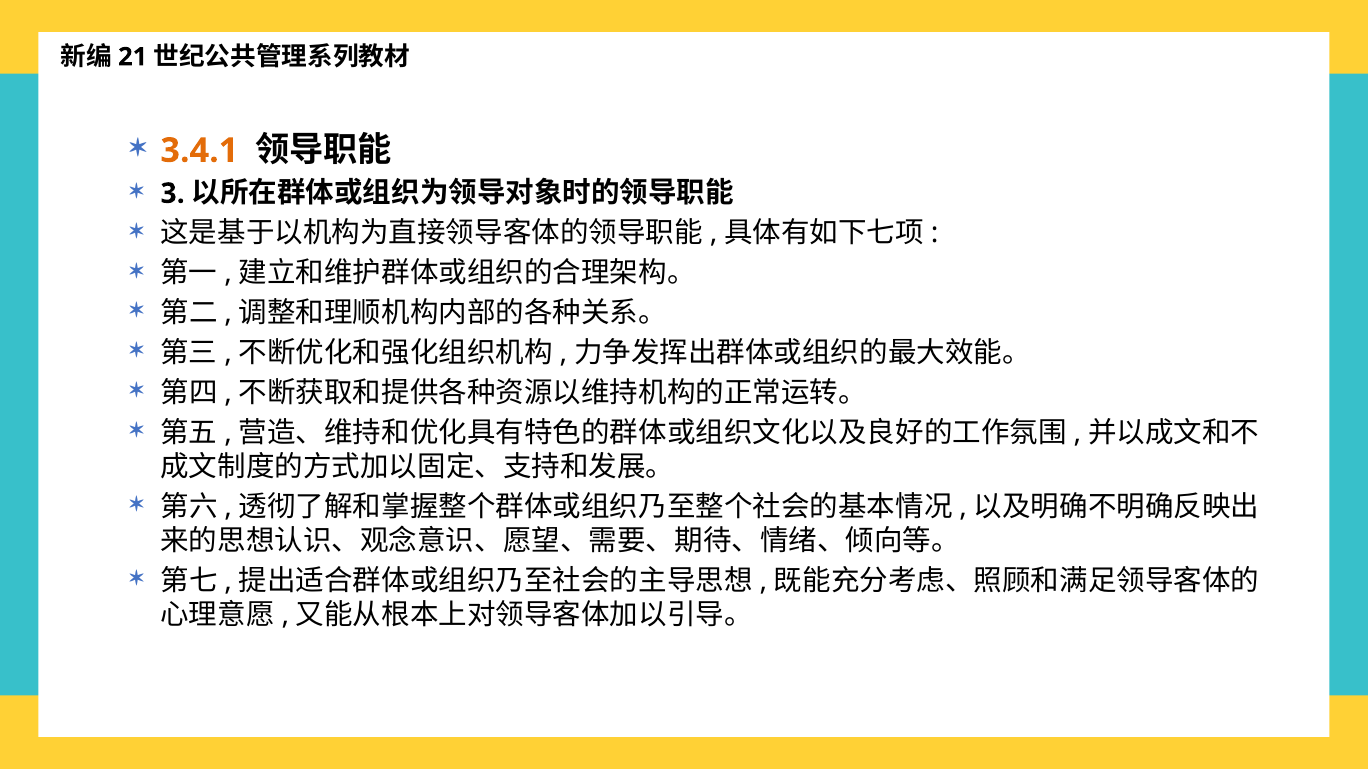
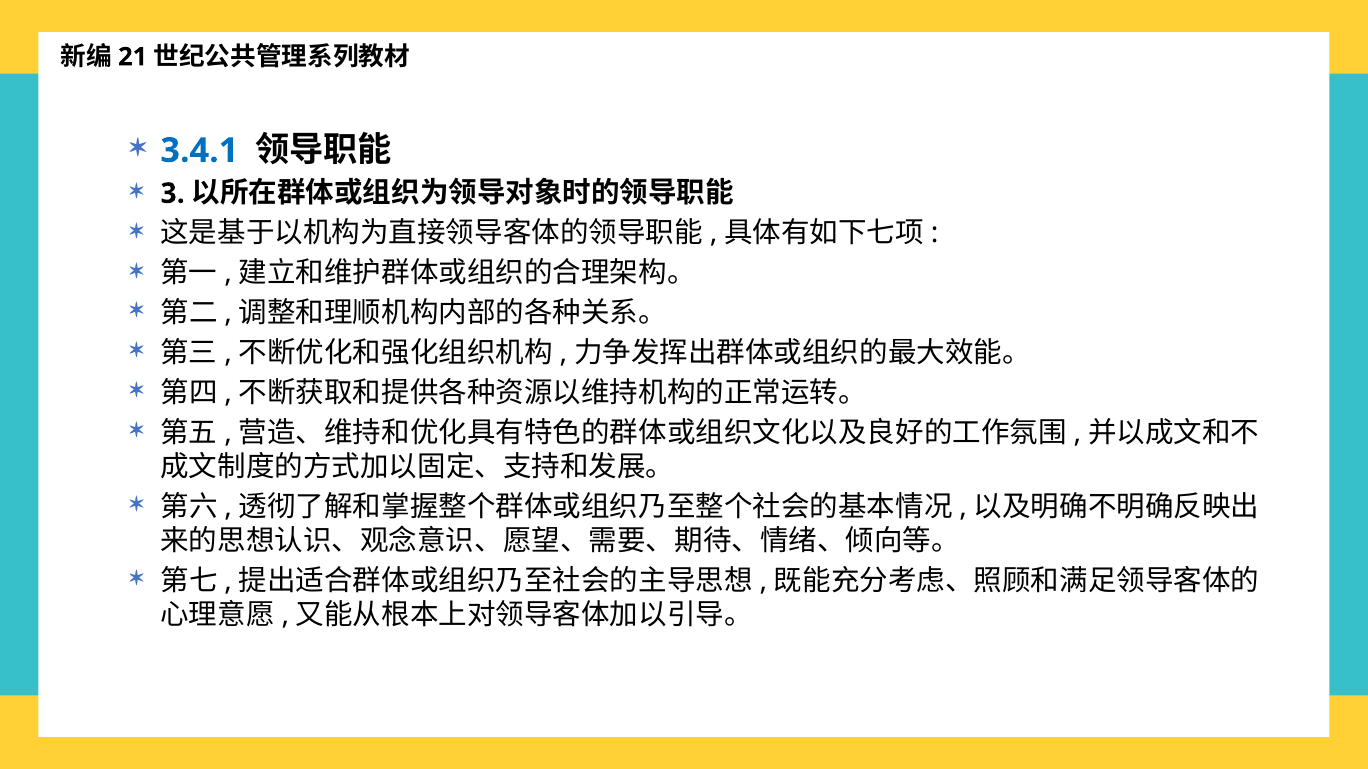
3.4.1 colour: orange -> blue (199, 151)
